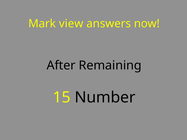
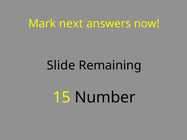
view: view -> next (71, 24)
After: After -> Slide (61, 66)
